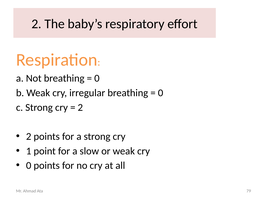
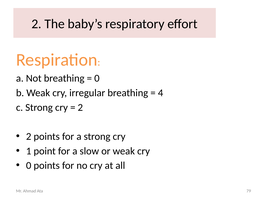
0: 0 -> 4 (161, 93)
